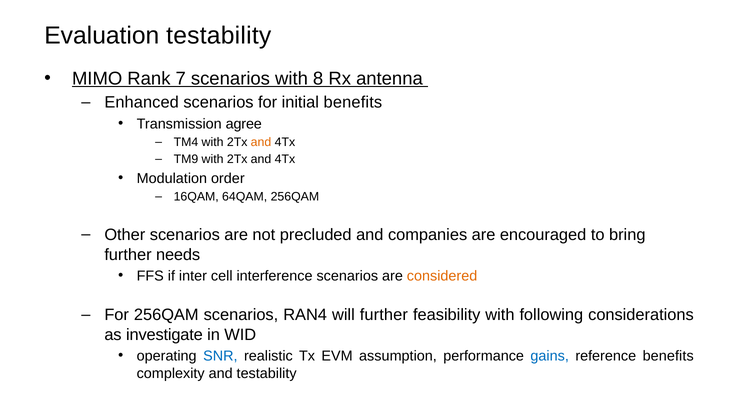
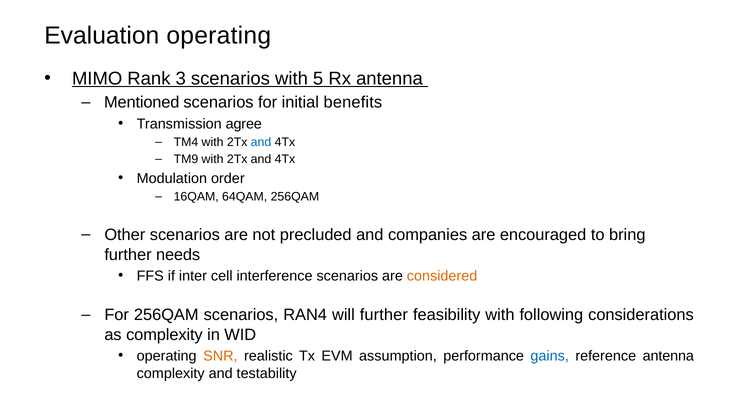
Evaluation testability: testability -> operating (219, 35)
7: 7 -> 3 (181, 78)
8: 8 -> 5 (318, 78)
Enhanced: Enhanced -> Mentioned (142, 102)
and colour: orange -> blue (261, 142)
as investigate: investigate -> complexity (164, 334)
SNR colour: blue -> orange (220, 356)
reference benefits: benefits -> antenna (668, 356)
